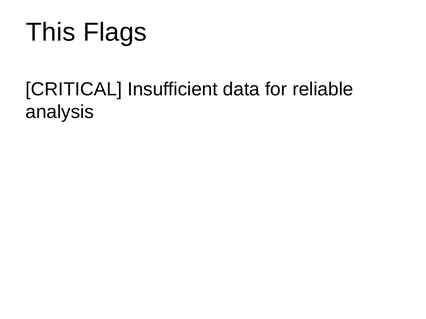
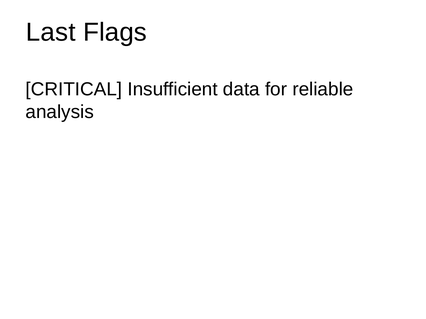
This: This -> Last (51, 32)
